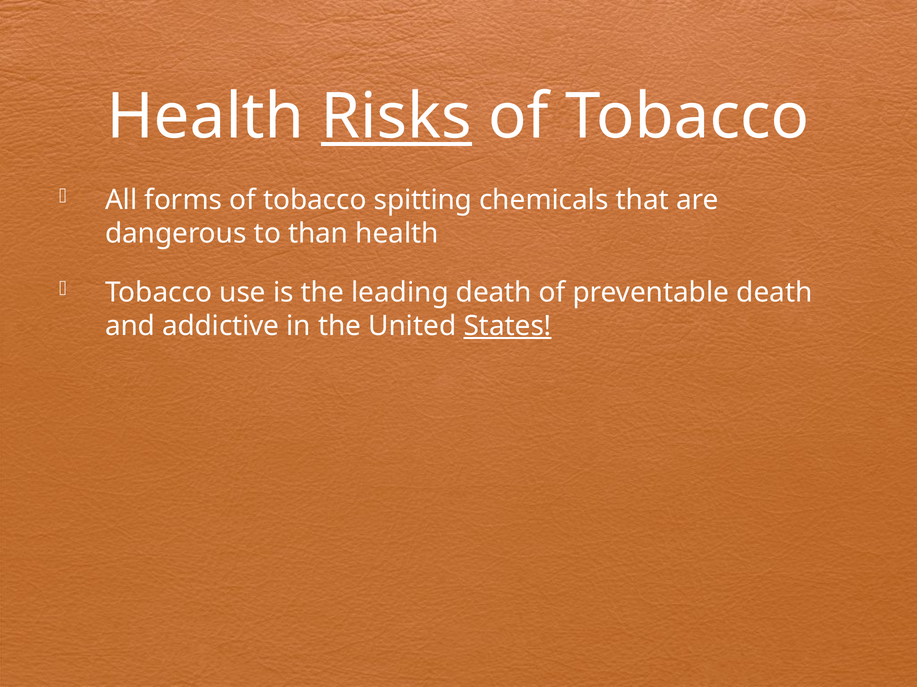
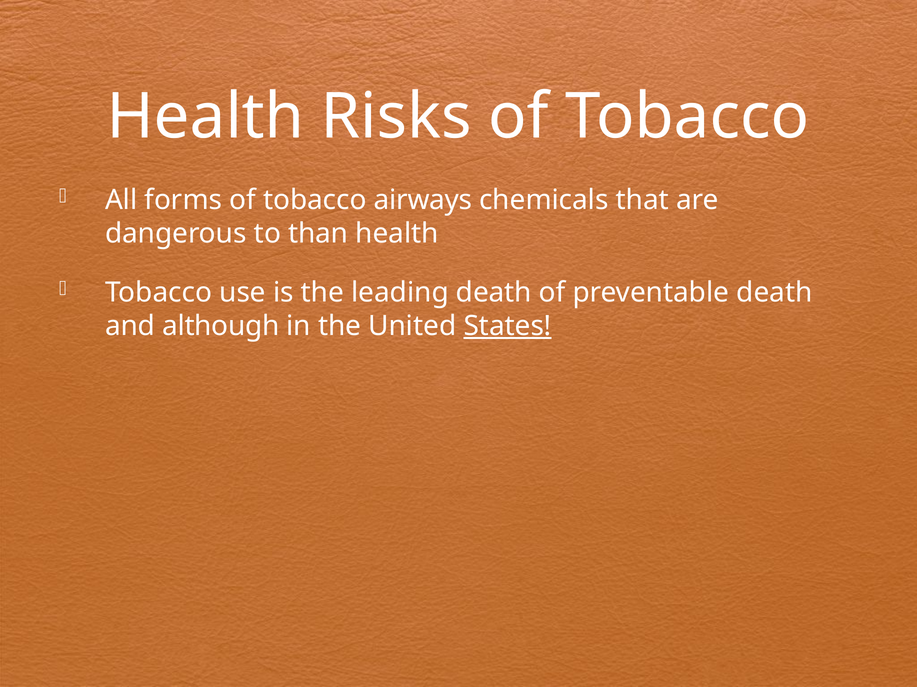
Risks underline: present -> none (396, 117)
spitting: spitting -> airways (423, 200)
addictive: addictive -> although (221, 326)
